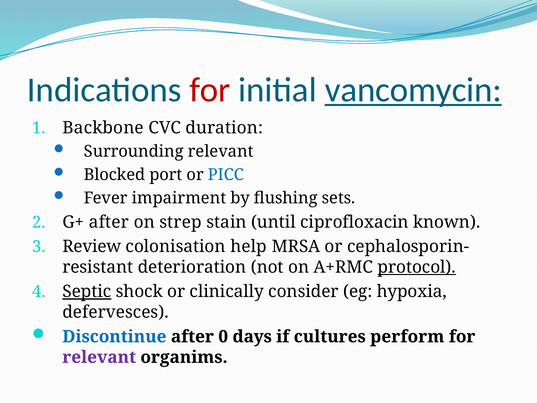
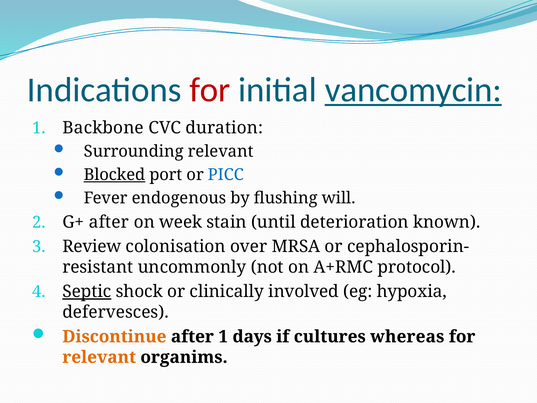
Blocked underline: none -> present (115, 175)
impairment: impairment -> endogenous (179, 198)
sets: sets -> will (339, 198)
strep: strep -> week (181, 222)
ciprofloxacin: ciprofloxacin -> deterioration (354, 222)
help: help -> over (249, 246)
deterioration: deterioration -> uncommonly (192, 267)
protocol underline: present -> none (417, 267)
consider: consider -> involved (304, 291)
Discontinue colour: blue -> orange (114, 336)
after 0: 0 -> 1 (223, 336)
perform: perform -> whereas (407, 336)
relevant colour: purple -> orange (99, 357)
